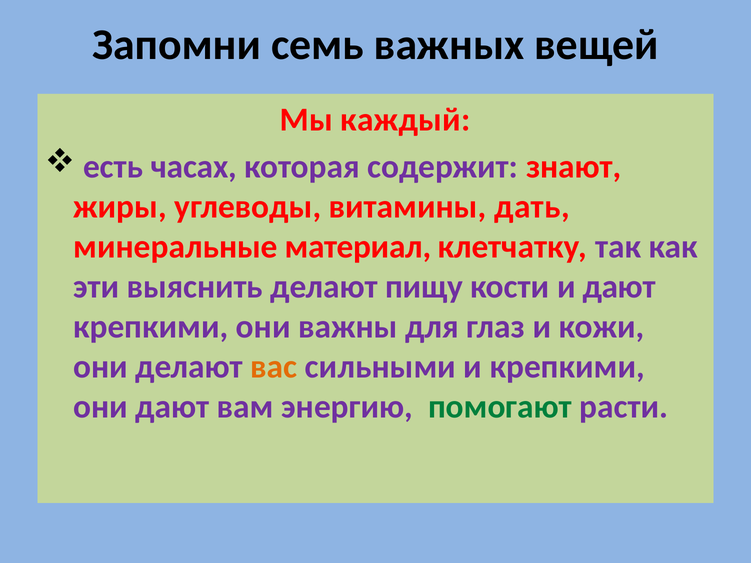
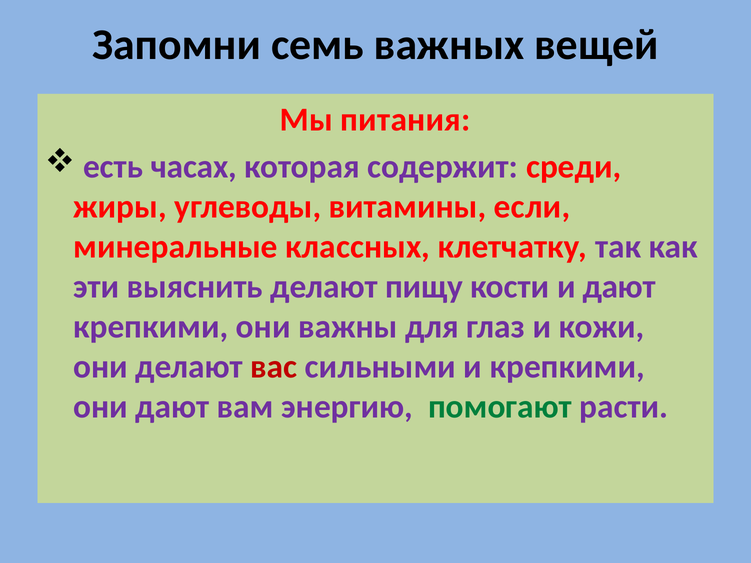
каждый: каждый -> питания (405, 120)
знают: знают -> среди (574, 167)
дать: дать -> если (532, 207)
материал: материал -> классных (358, 247)
вас colour: orange -> red (274, 367)
